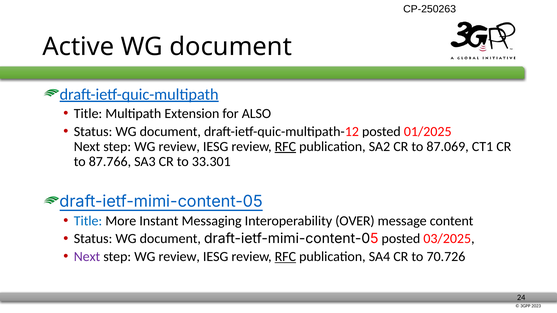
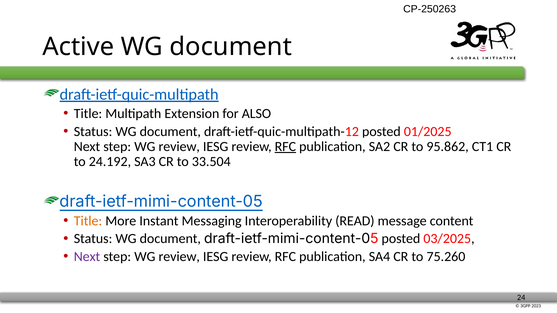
87.069: 87.069 -> 95.862 (448, 147)
87.766: 87.766 -> 24.192 (110, 162)
33.301: 33.301 -> 33.504 (211, 162)
Title colour: blue -> orange (88, 221)
OVER: OVER -> READ (355, 221)
RFC underline: present -> none (285, 257)
70.726: 70.726 -> 75.260 (446, 257)
